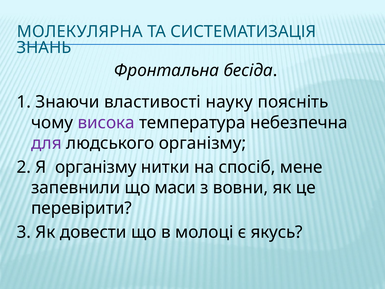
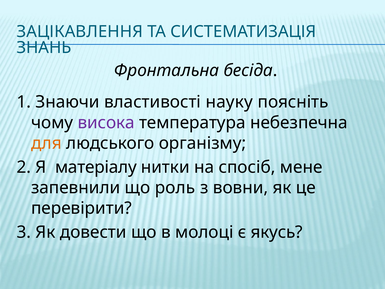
МОЛЕКУЛЯРНА: МОЛЕКУЛЯРНА -> ЗАЦІКАВЛЕННЯ (80, 32)
для colour: purple -> orange (46, 143)
Я організму: організму -> матеріалу (96, 167)
маси: маси -> роль (175, 188)
